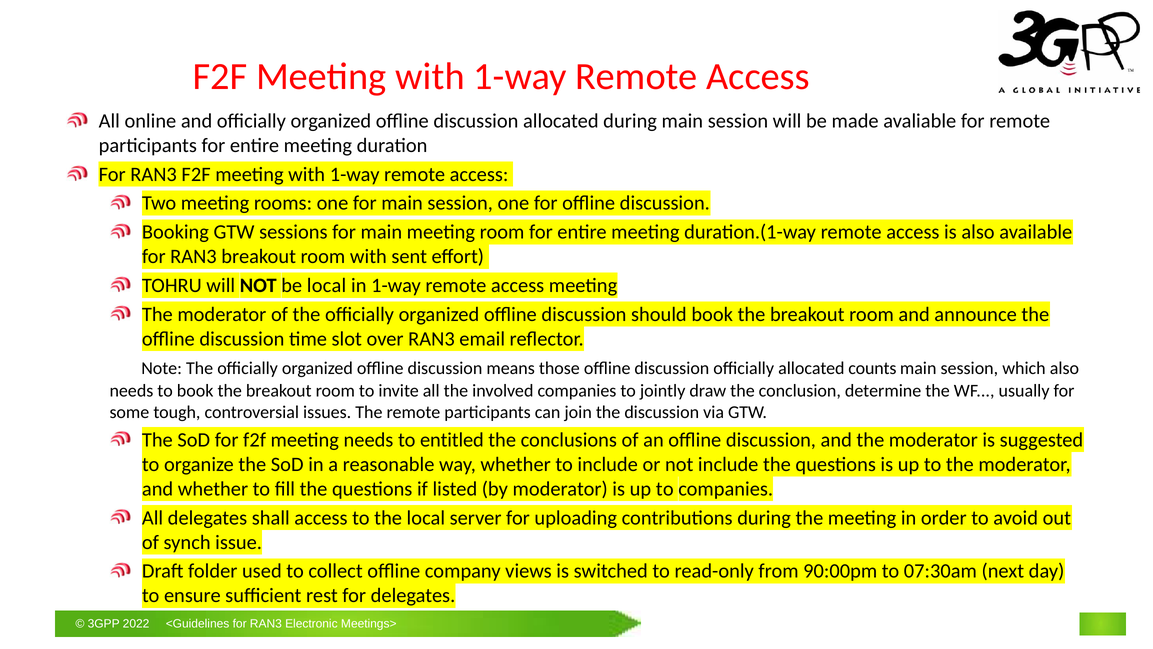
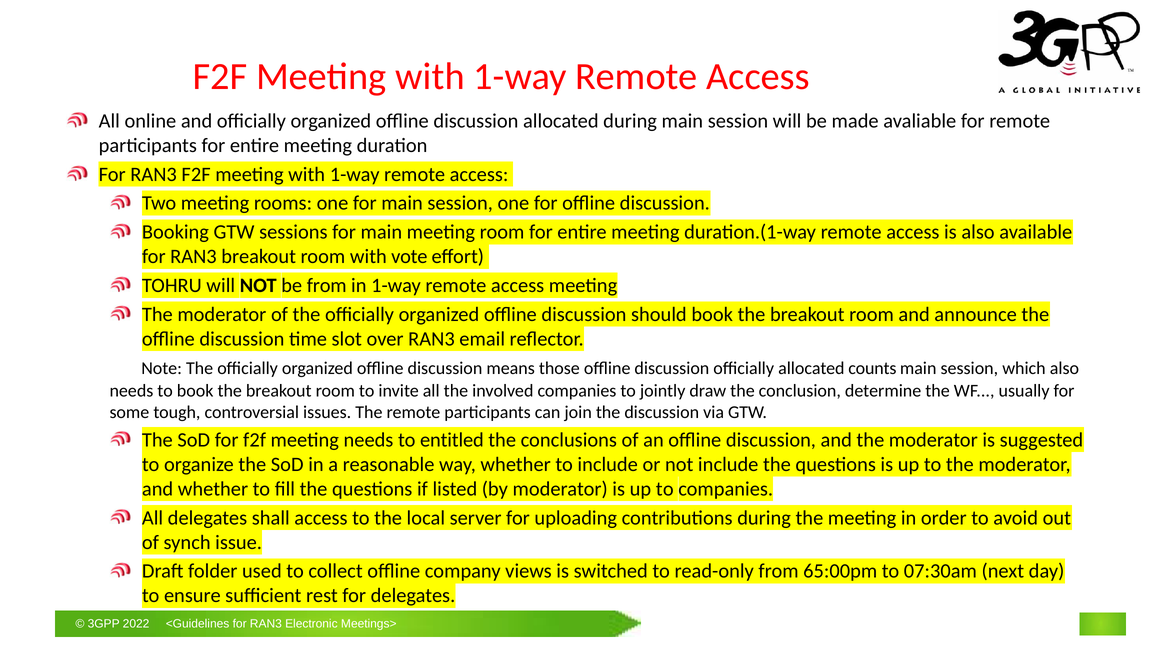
sent: sent -> vote (409, 256)
be local: local -> from (327, 285)
90:00pm: 90:00pm -> 65:00pm (840, 571)
